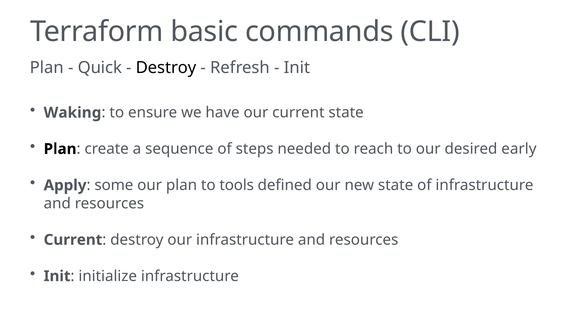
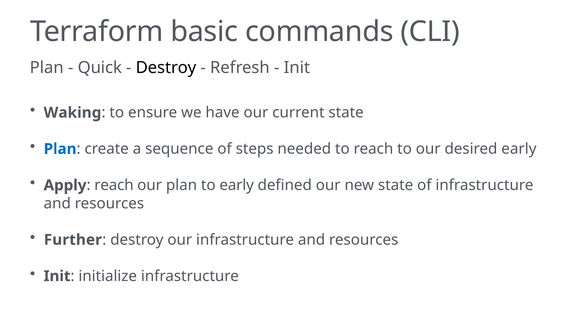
Plan colour: black -> blue (60, 149)
some: some -> reach (114, 186)
to tools: tools -> early (237, 186)
Current: Current -> Further (73, 240)
